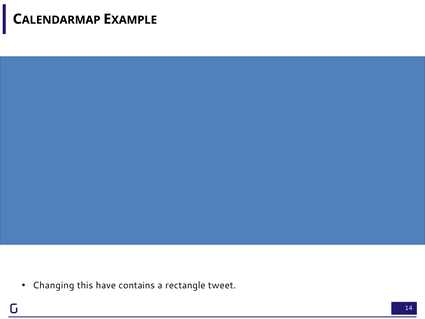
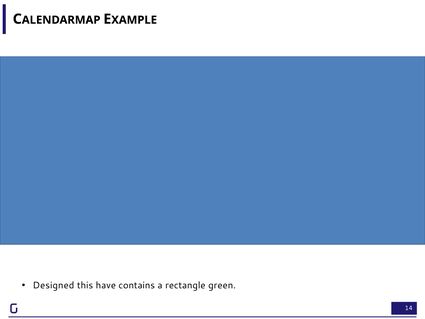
Changing: Changing -> Designed (53, 285)
tweet: tweet -> green (222, 285)
